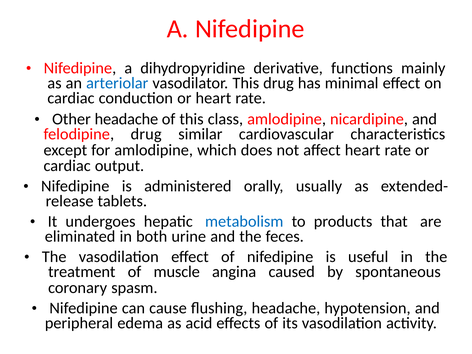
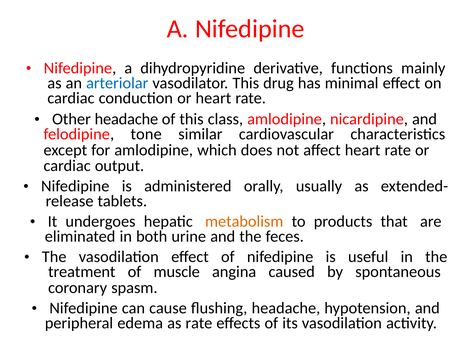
felodipine drug: drug -> tone (146, 134)
metabolism colour: blue -> orange (244, 221)
as acid: acid -> rate (199, 323)
